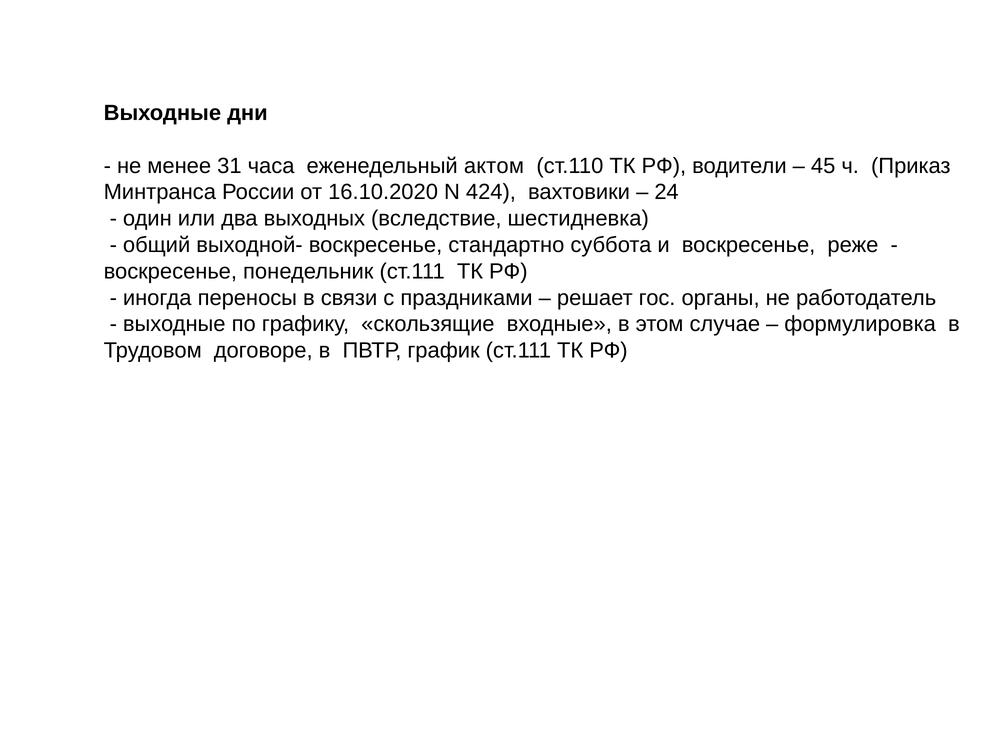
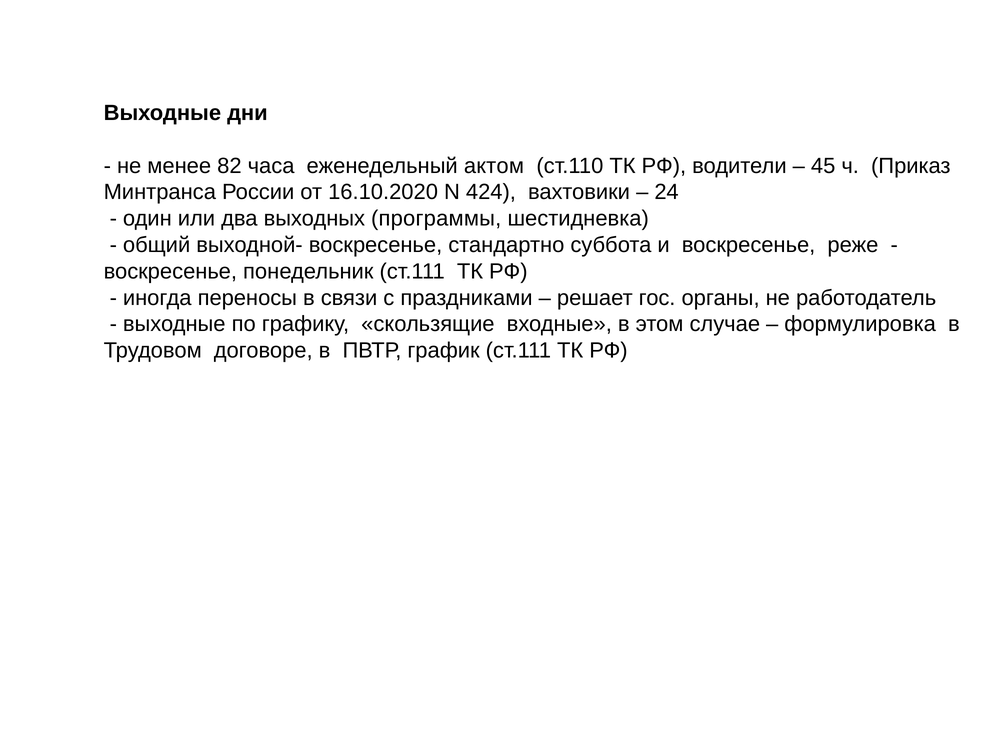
31: 31 -> 82 (229, 166)
вследствие: вследствие -> программы (436, 218)
